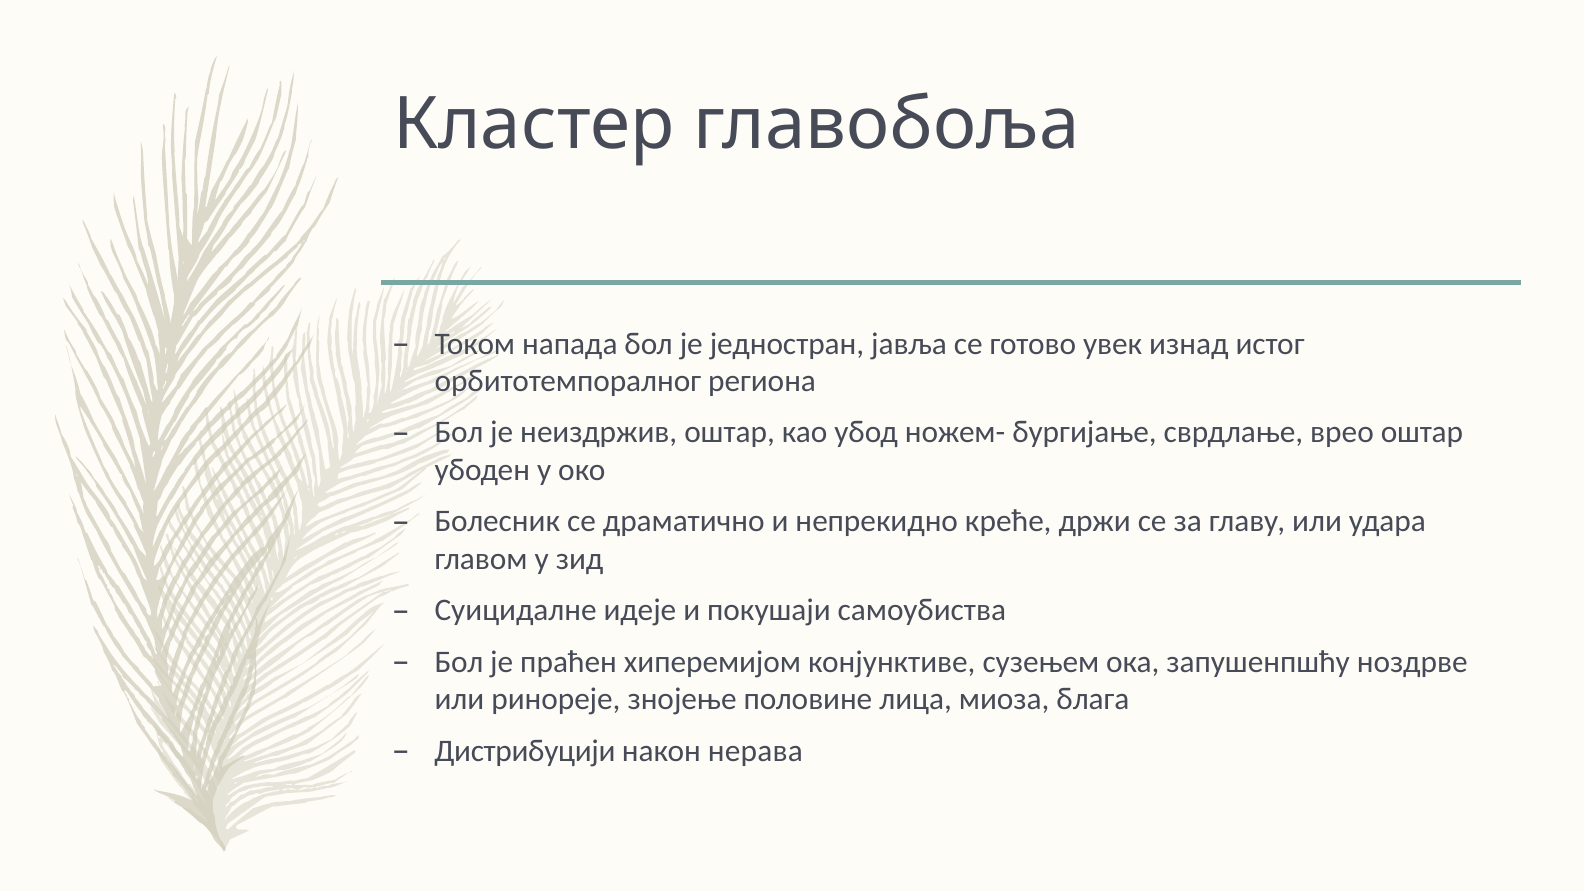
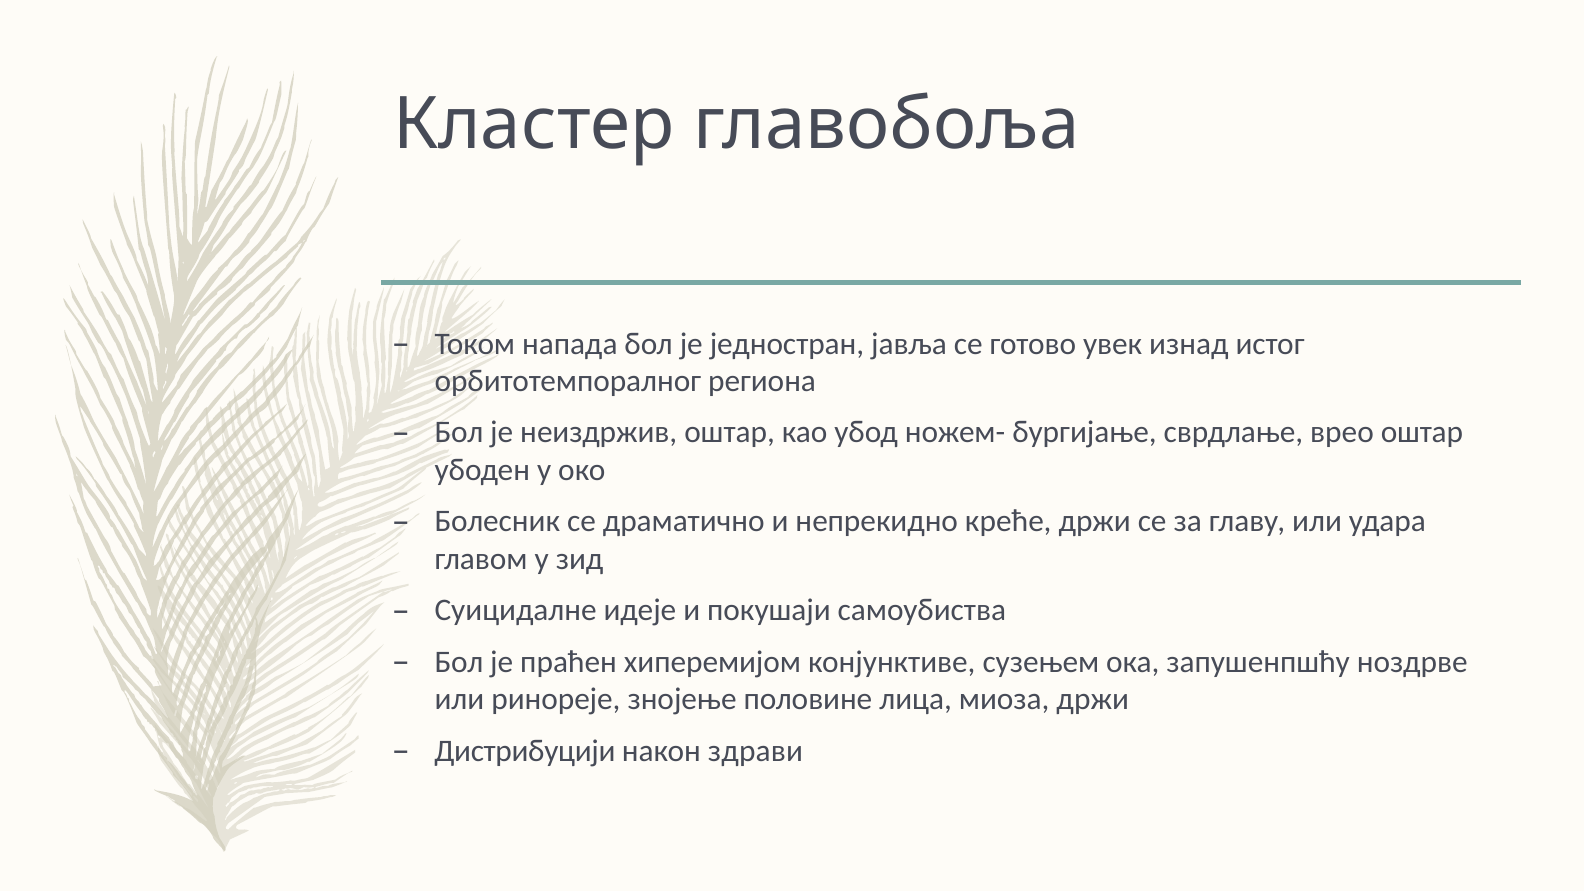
миоза блага: блага -> држи (1093, 699)
нерава: нерава -> здрави (755, 751)
